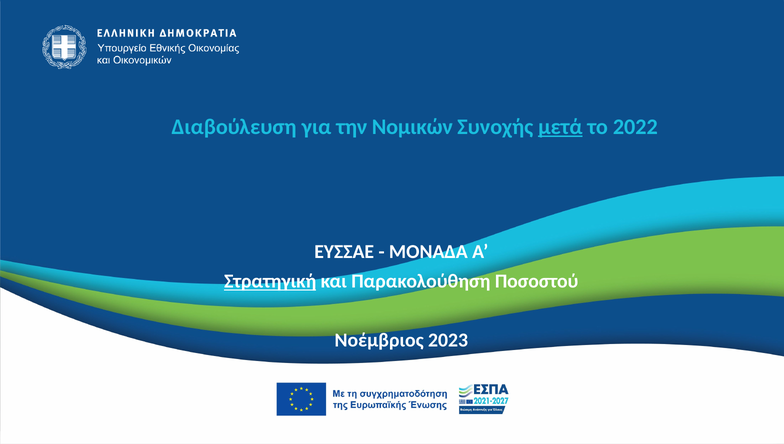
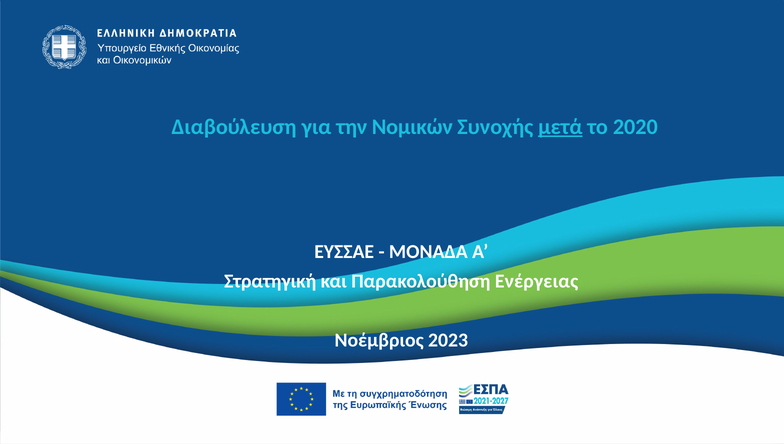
2022: 2022 -> 2020 (635, 127)
Στρατηγική underline: present -> none (270, 281)
Ποσοστού: Ποσοστού -> Ενέργειας (537, 281)
